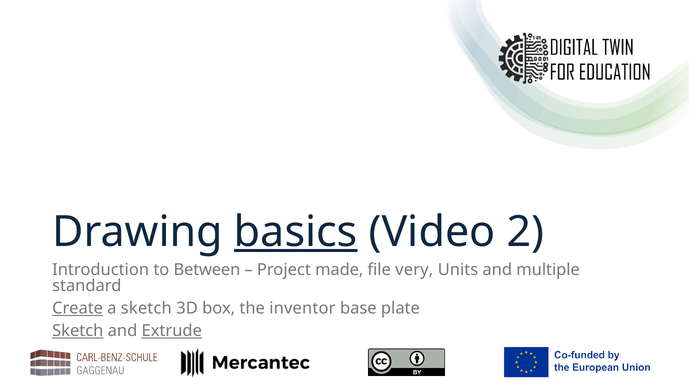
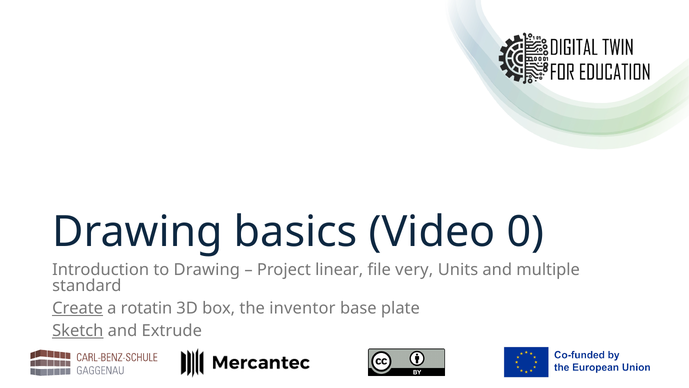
basics underline: present -> none (296, 232)
2: 2 -> 0 (525, 232)
to Between: Between -> Drawing (207, 269)
made: made -> linear (339, 269)
a sketch: sketch -> rotatin (146, 308)
Extrude underline: present -> none (172, 330)
